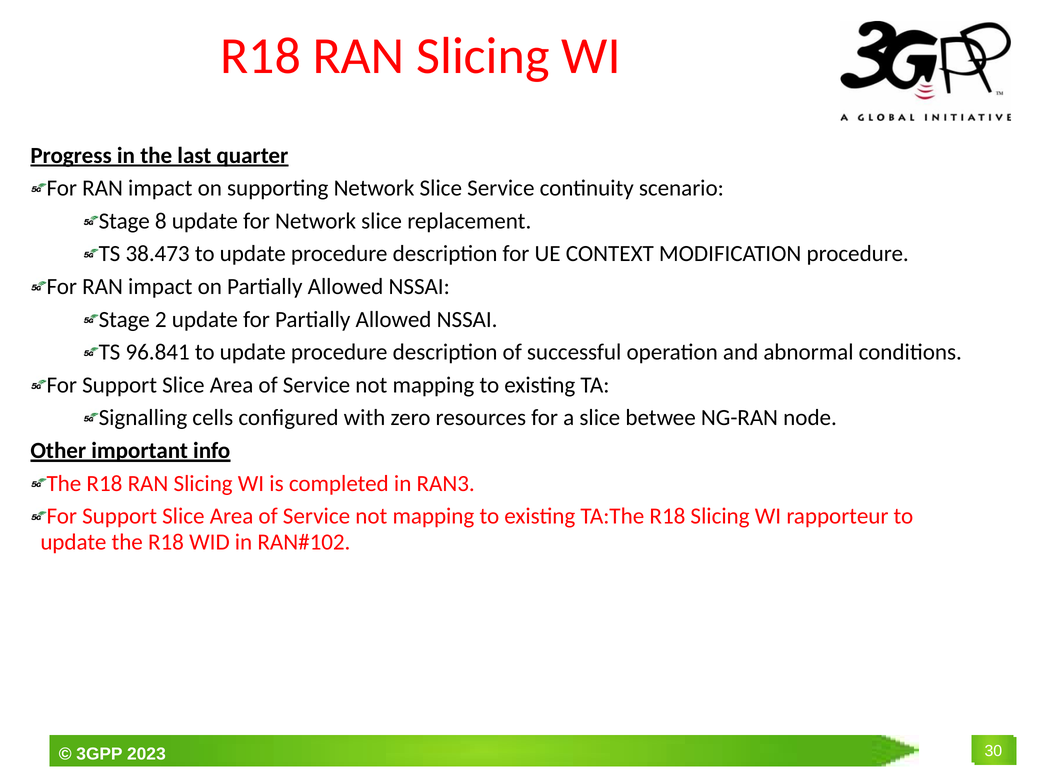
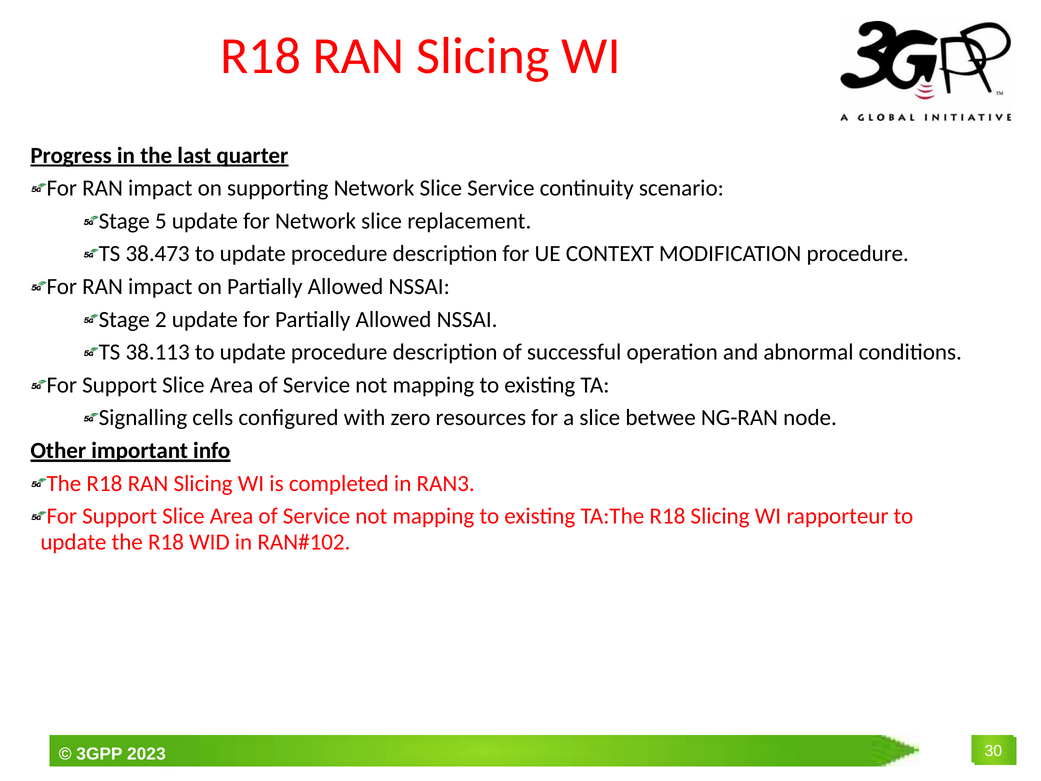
8: 8 -> 5 (161, 221)
96.841: 96.841 -> 38.113 (158, 352)
